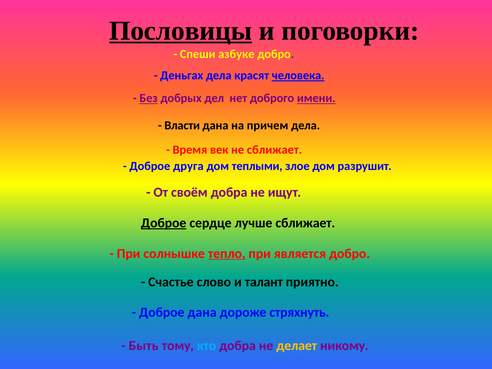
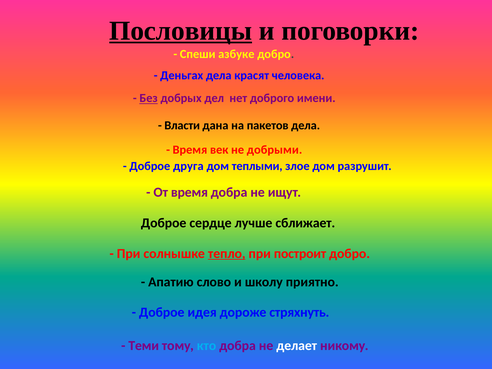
человека underline: present -> none (298, 76)
имени underline: present -> none (316, 98)
причем: причем -> пакетов (268, 125)
не сближает: сближает -> добрыми (275, 150)
От своём: своём -> время (189, 192)
Доброе underline: present -> none (164, 223)
является: является -> построит (300, 253)
Счастье: Счастье -> Апатию (171, 282)
талант: талант -> школу (264, 282)
Доброе дана: дана -> идея (202, 312)
Быть: Быть -> Теми (144, 346)
делает colour: yellow -> white (297, 346)
